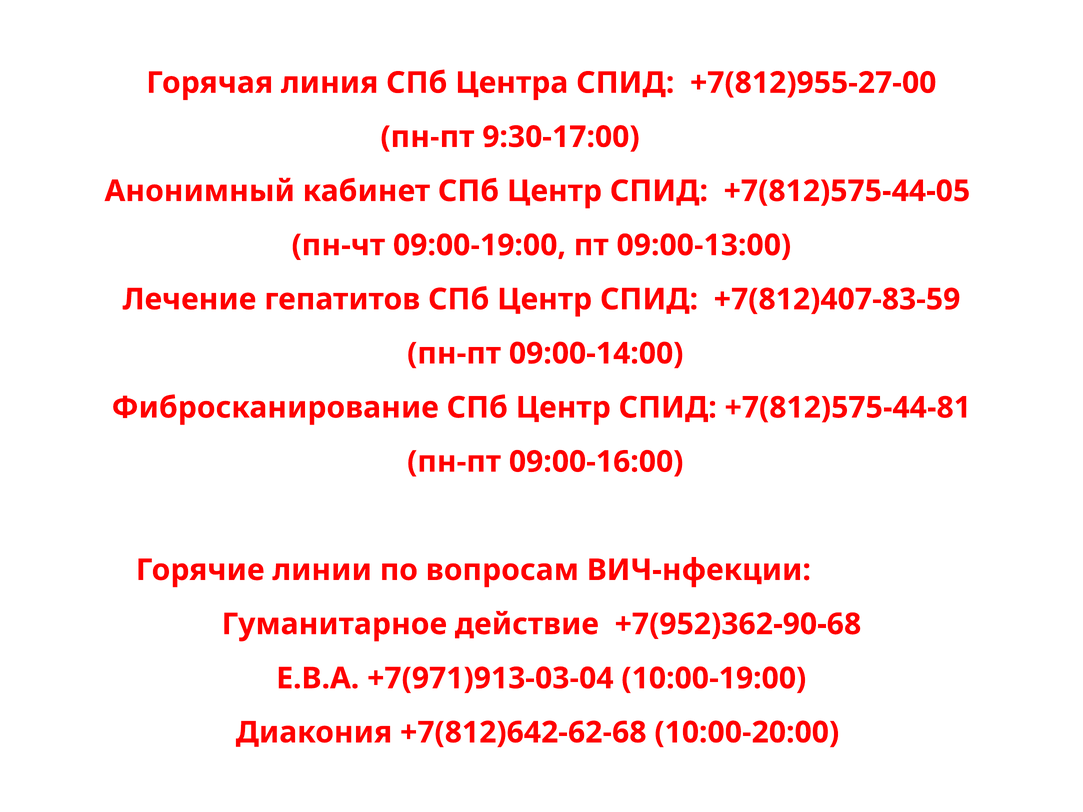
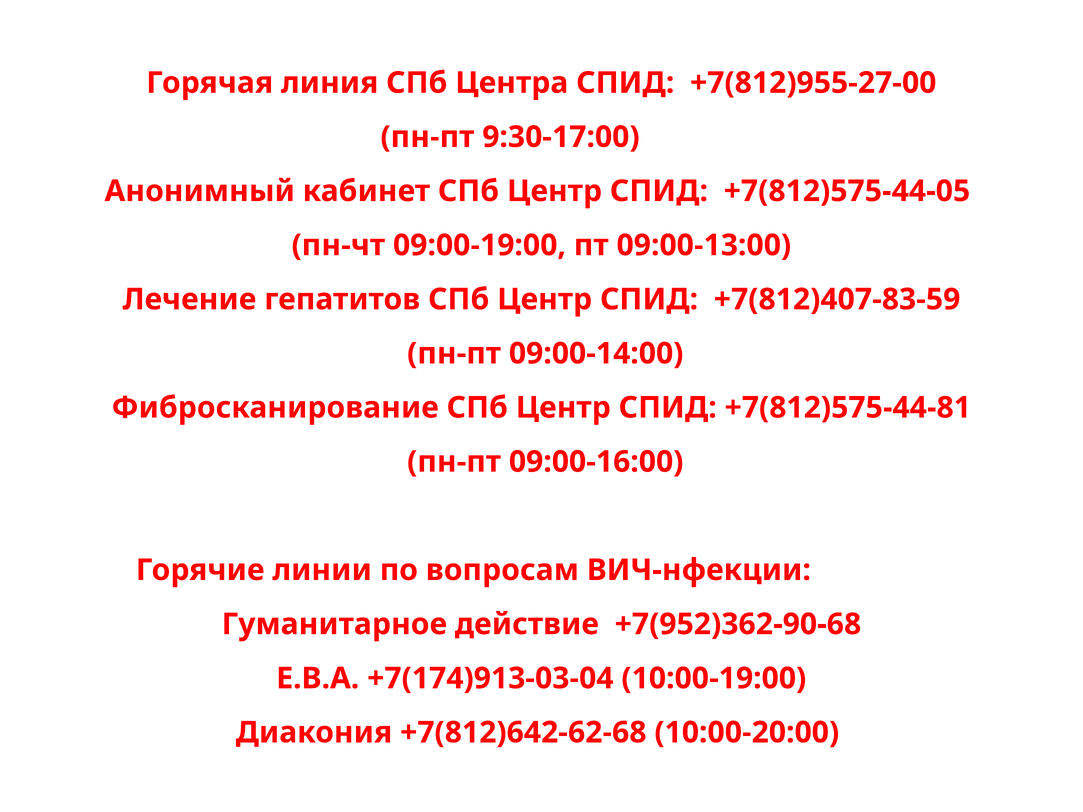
+7(971)913-03-04: +7(971)913-03-04 -> +7(174)913-03-04 (490, 679)
